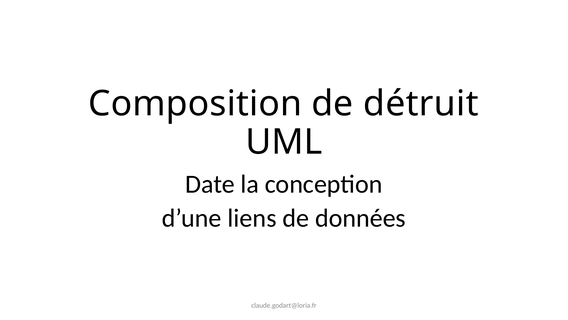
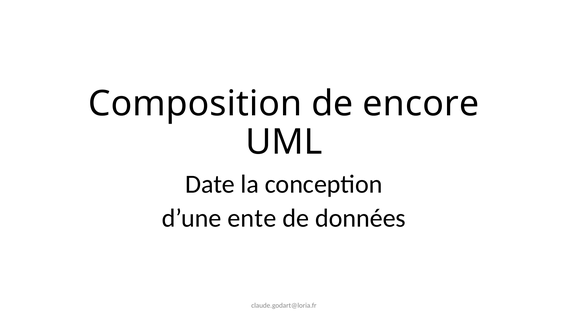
détruit: détruit -> encore (421, 104)
liens: liens -> ente (252, 218)
